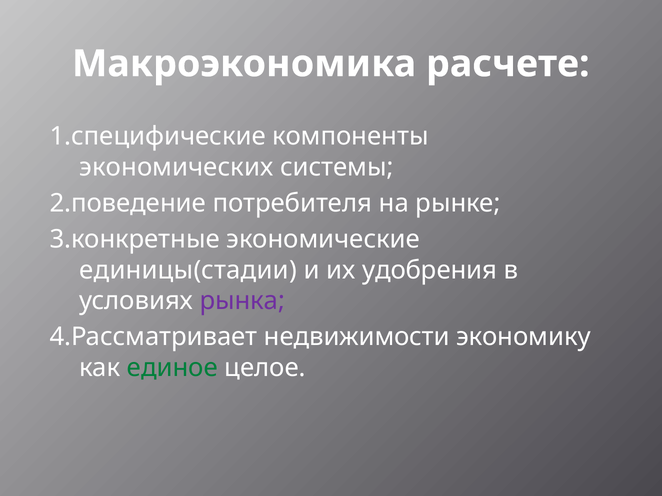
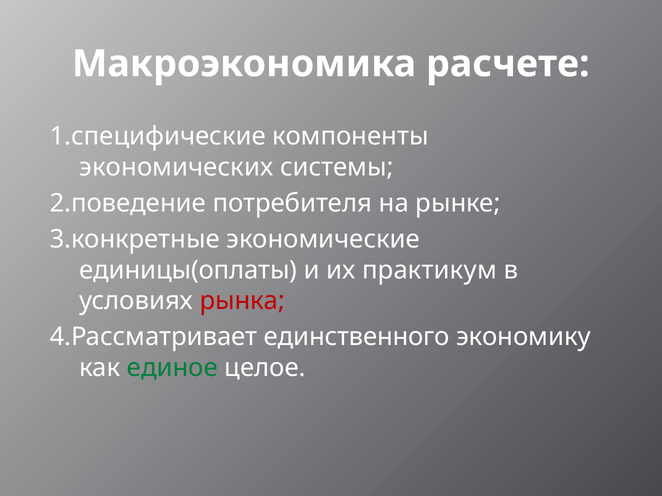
единицы(стадии: единицы(стадии -> единицы(оплаты (188, 270)
удобрения: удобрения -> практикум (429, 270)
рынка colour: purple -> red (242, 301)
недвижимости: недвижимости -> единственного (357, 337)
